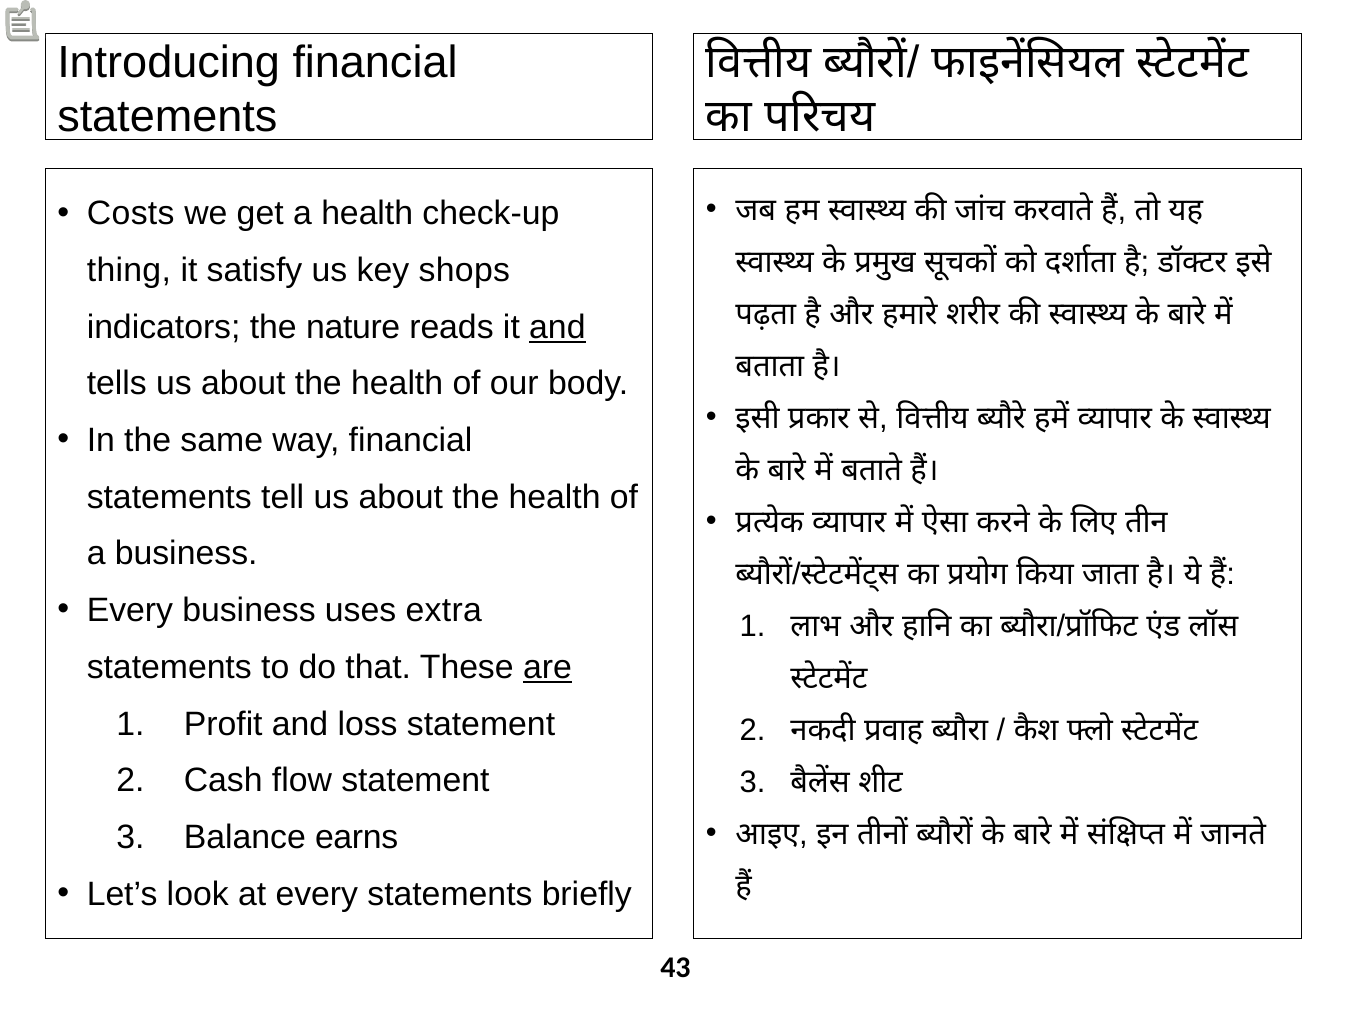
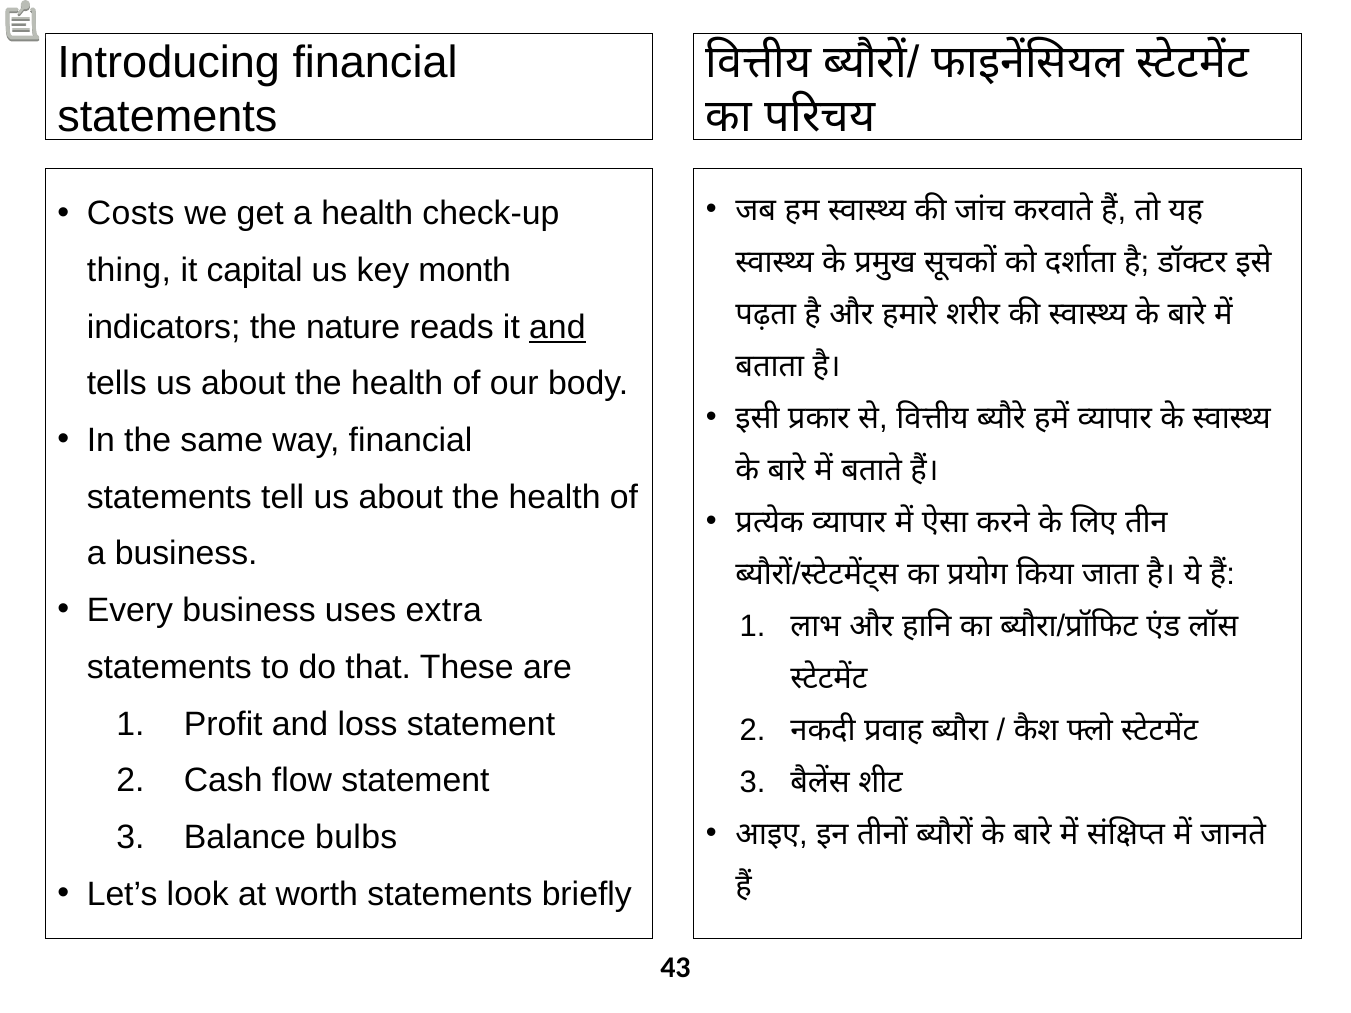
satisfy: satisfy -> capital (255, 270)
shops: shops -> month (465, 270)
are underline: present -> none (548, 667)
earns: earns -> bulbs (356, 837)
at every: every -> worth (317, 894)
